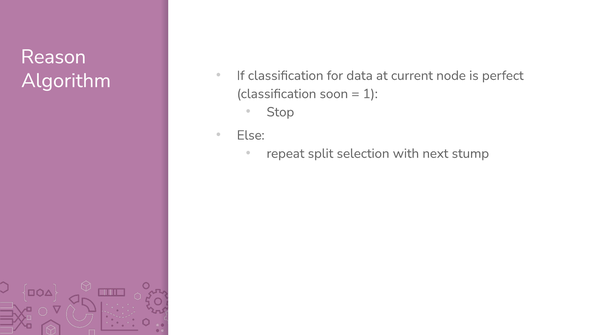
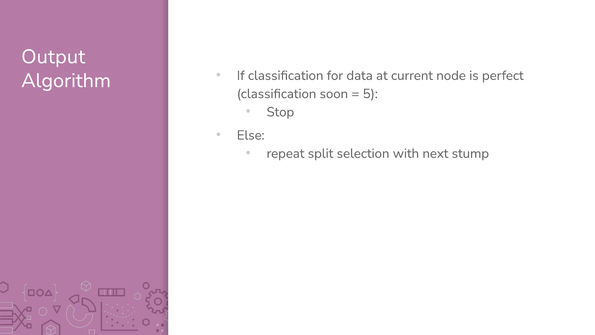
Reason: Reason -> Output (53, 57)
1: 1 -> 5 (370, 94)
